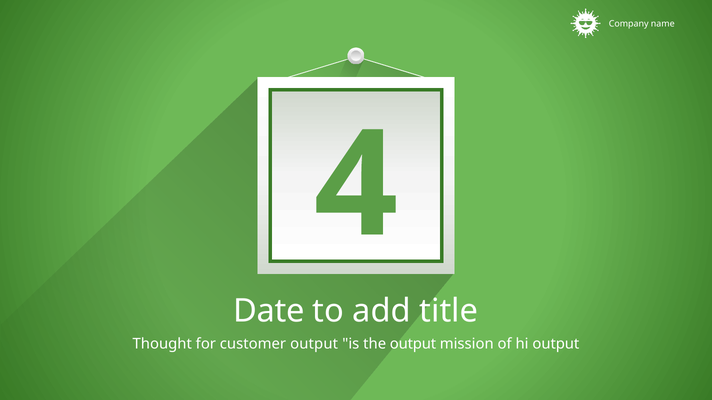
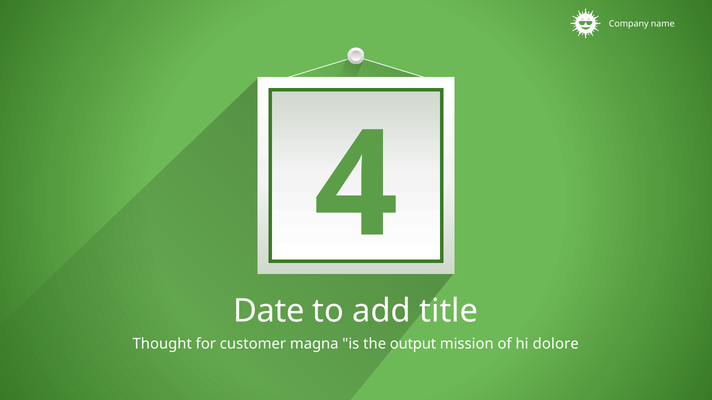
customer output: output -> magna (314, 344)
hi output: output -> dolore (556, 344)
